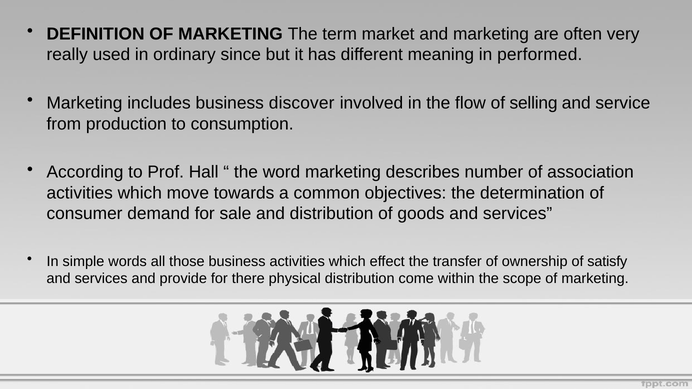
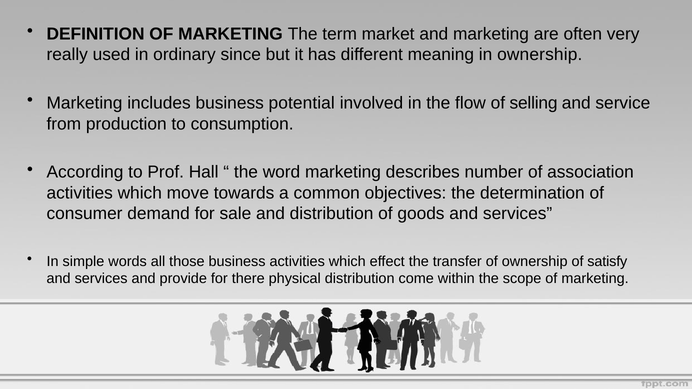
in performed: performed -> ownership (540, 55)
discover: discover -> potential (302, 103)
